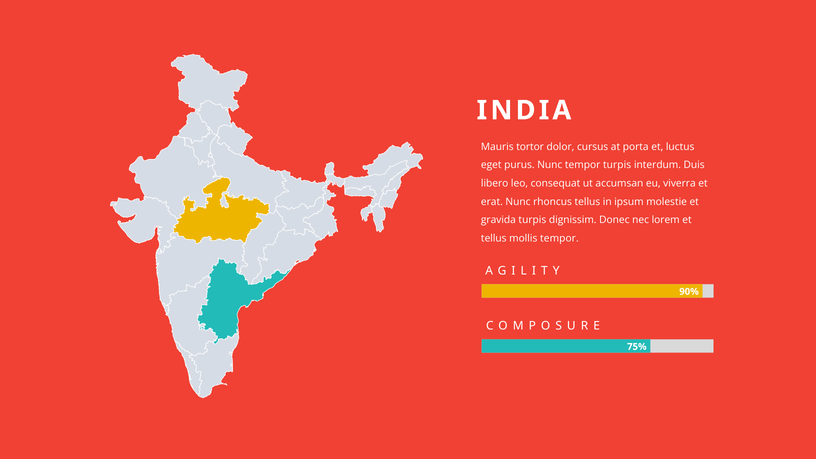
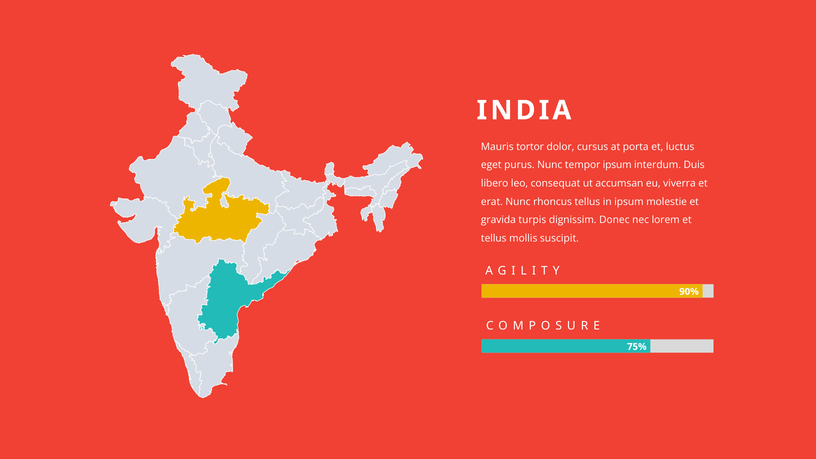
tempor turpis: turpis -> ipsum (617, 165)
mollis tempor: tempor -> suscipit (559, 238)
